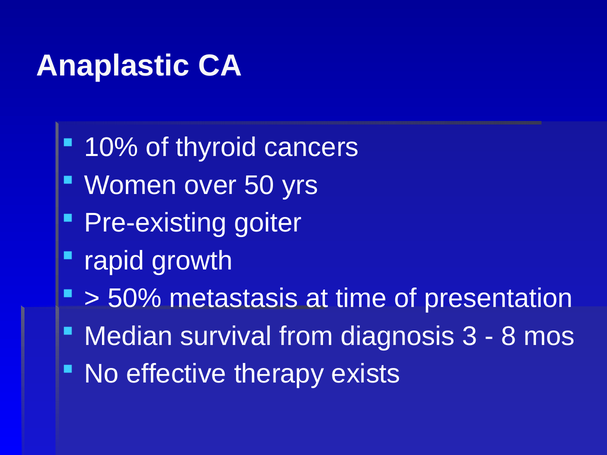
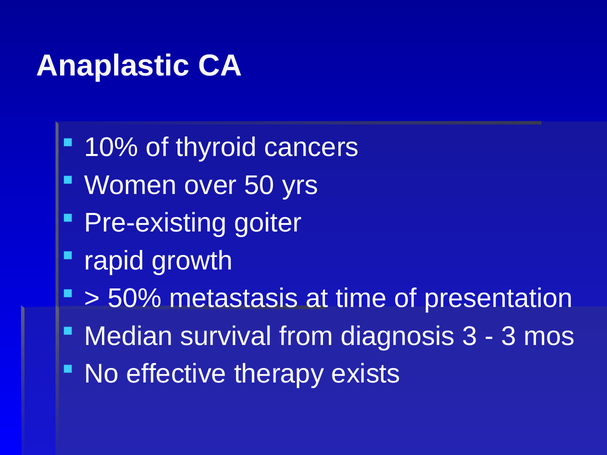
8: 8 -> 3 (509, 336)
